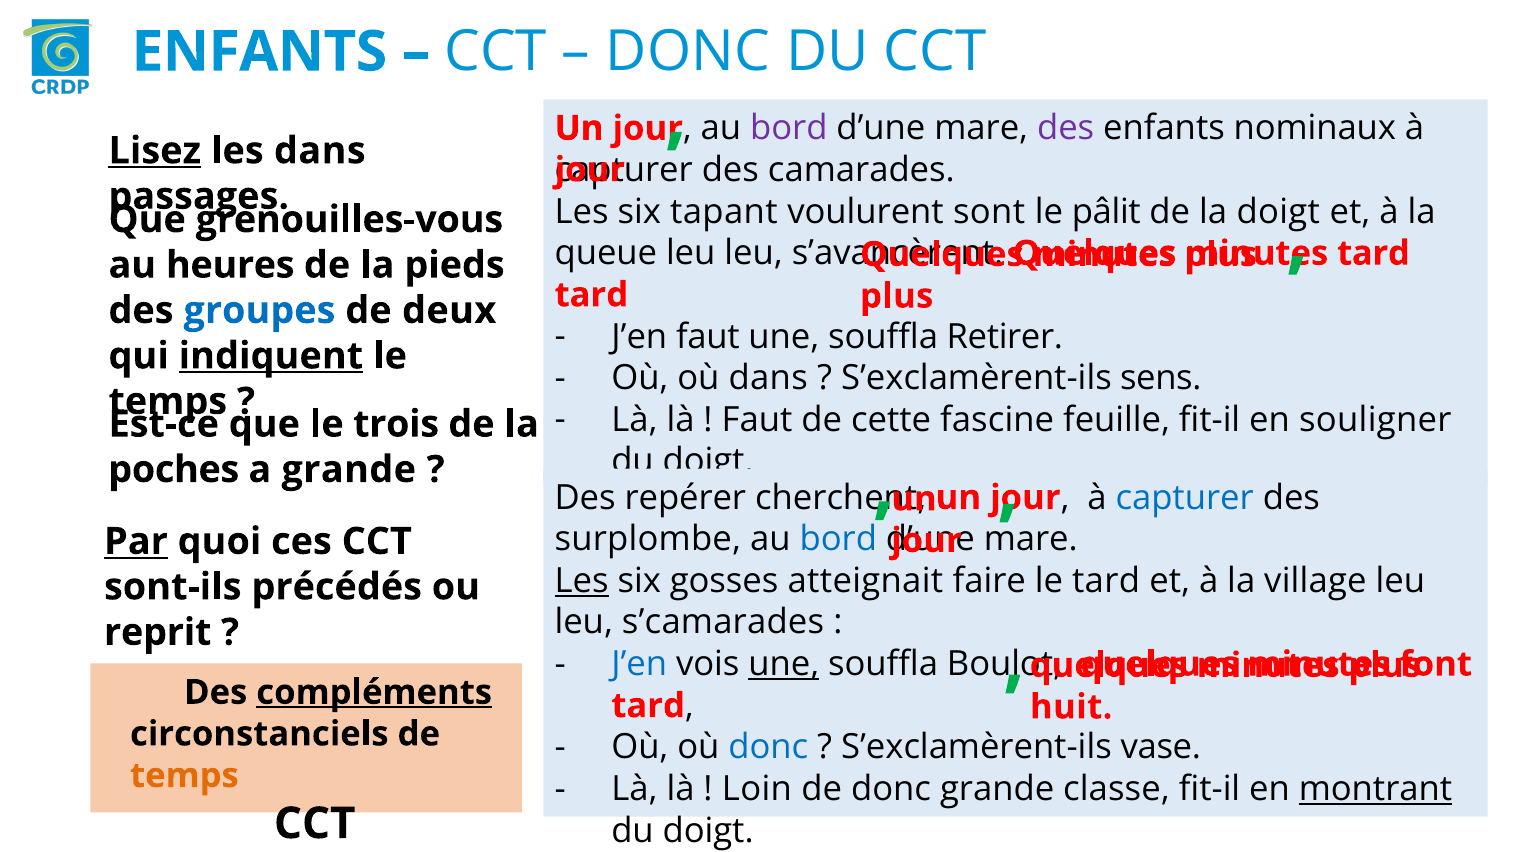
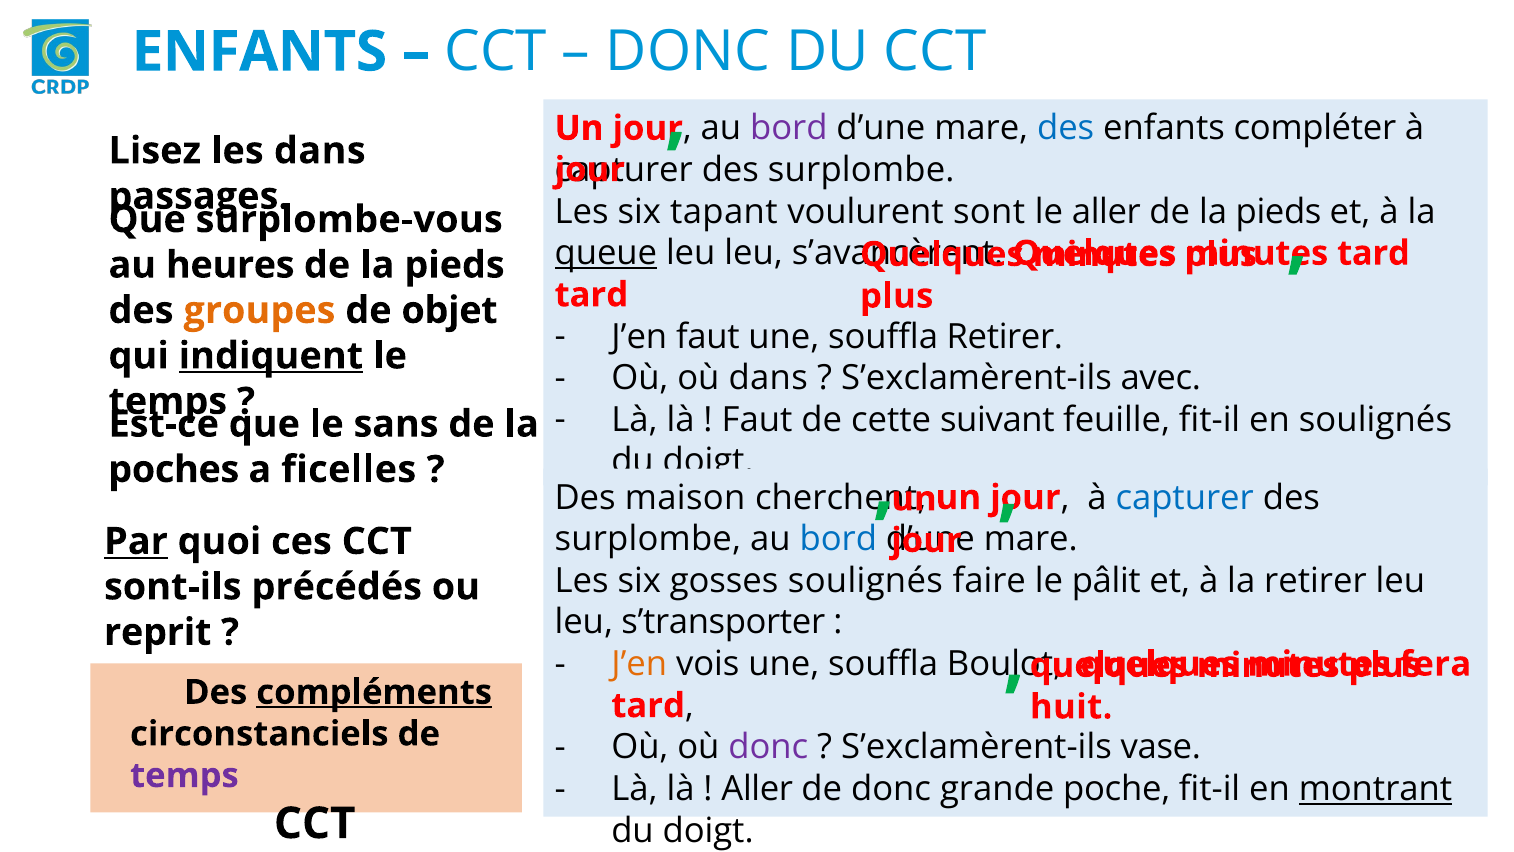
des colour: purple -> blue (1066, 128)
nominaux: nominaux -> compléter (1315, 128)
Lisez underline: present -> none (155, 151)
camarades: camarades -> surplombe (861, 170)
le pâlit: pâlit -> aller (1106, 212)
doigt: doigt -> pieds (1279, 212)
grenouilles-vous: grenouilles-vous -> surplombe-vous (349, 220)
queue underline: none -> present (606, 253)
groupes colour: blue -> orange (259, 310)
deux: deux -> objet (450, 310)
sens: sens -> avec (1161, 378)
fascine: fascine -> suivant (997, 420)
en souligner: souligner -> soulignés (1375, 420)
trois: trois -> sans (396, 424)
a grande: grande -> ficelles (349, 469)
repérer: repérer -> maison (685, 497)
Les underline: present -> none (582, 581)
gosses atteignait: atteignait -> soulignés (865, 581)
le tard: tard -> pâlit (1106, 581)
la village: village -> retirer (1315, 581)
s’camarades: s’camarades -> s’transporter (723, 622)
J’en colour: blue -> orange (639, 664)
une underline: present -> none (784, 664)
font: font -> fera (1435, 664)
donc colour: blue -> purple (768, 747)
temps colour: orange -> purple (184, 775)
Loin: Loin -> Aller (757, 789)
classe: classe -> poche (1117, 789)
